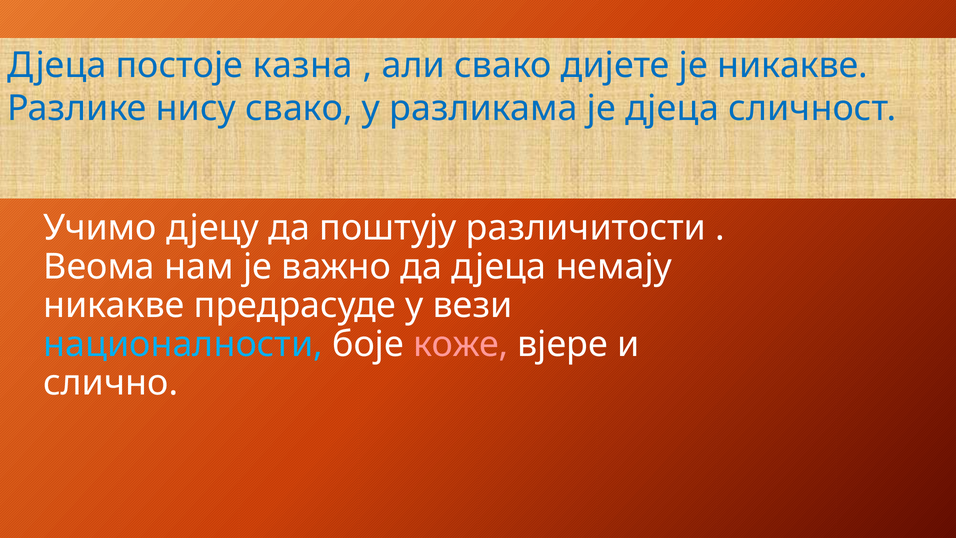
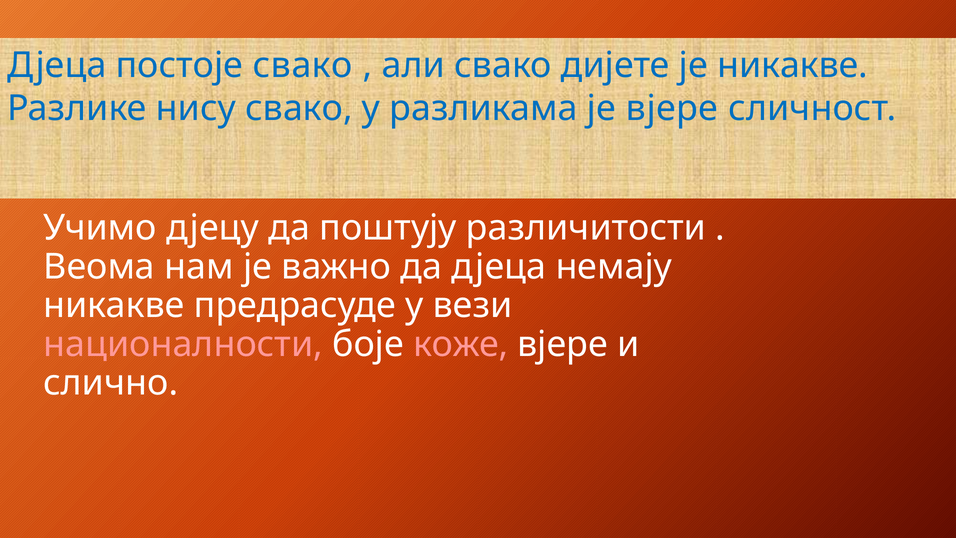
постоје казна: казна -> свако (303, 66)
је дјеца: дјеца -> вјере (672, 109)
националности colour: light blue -> pink (183, 344)
